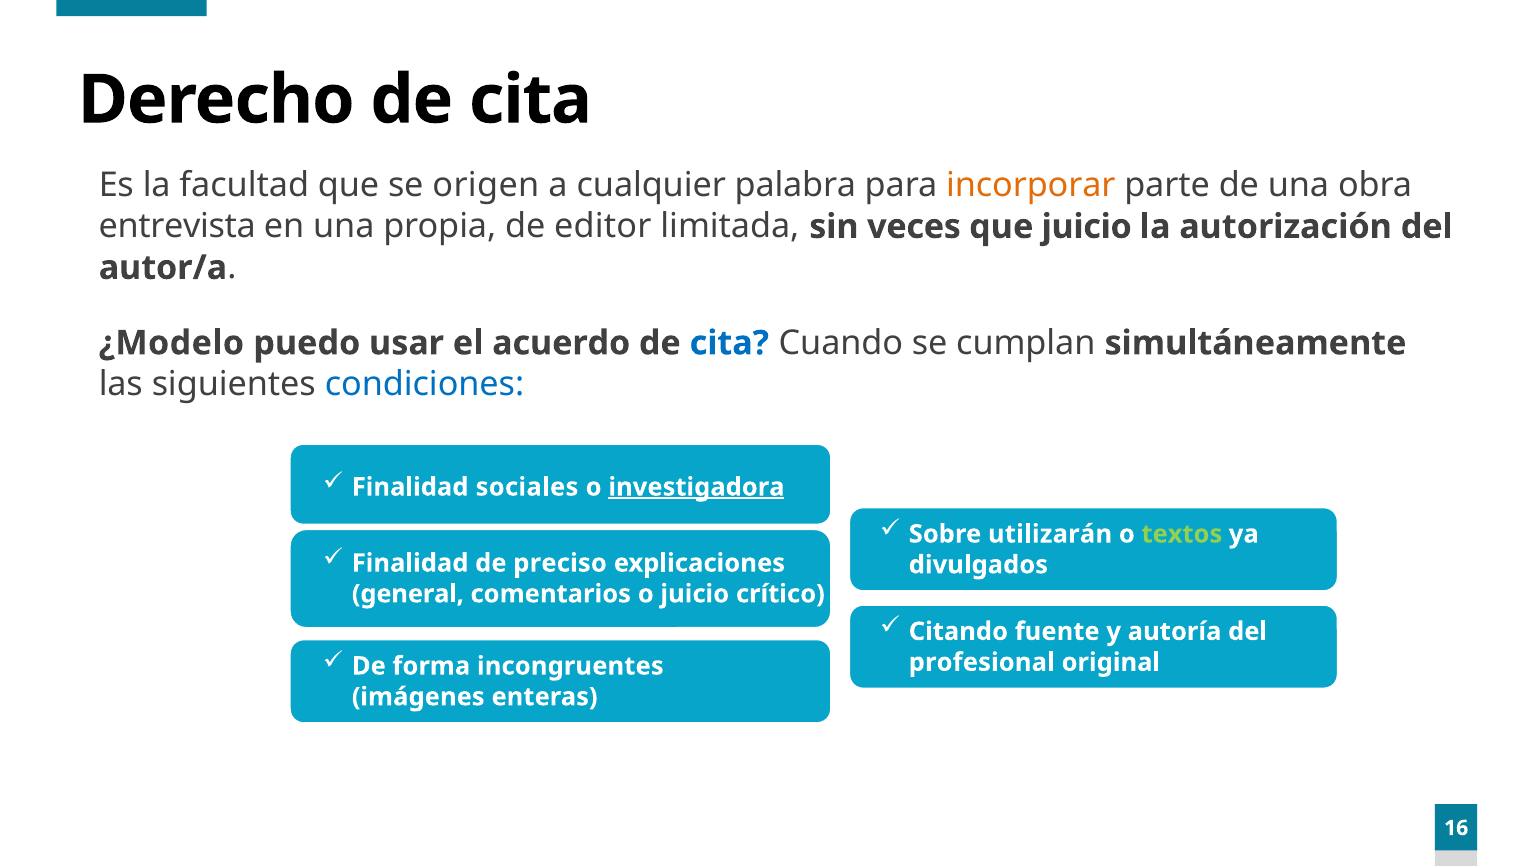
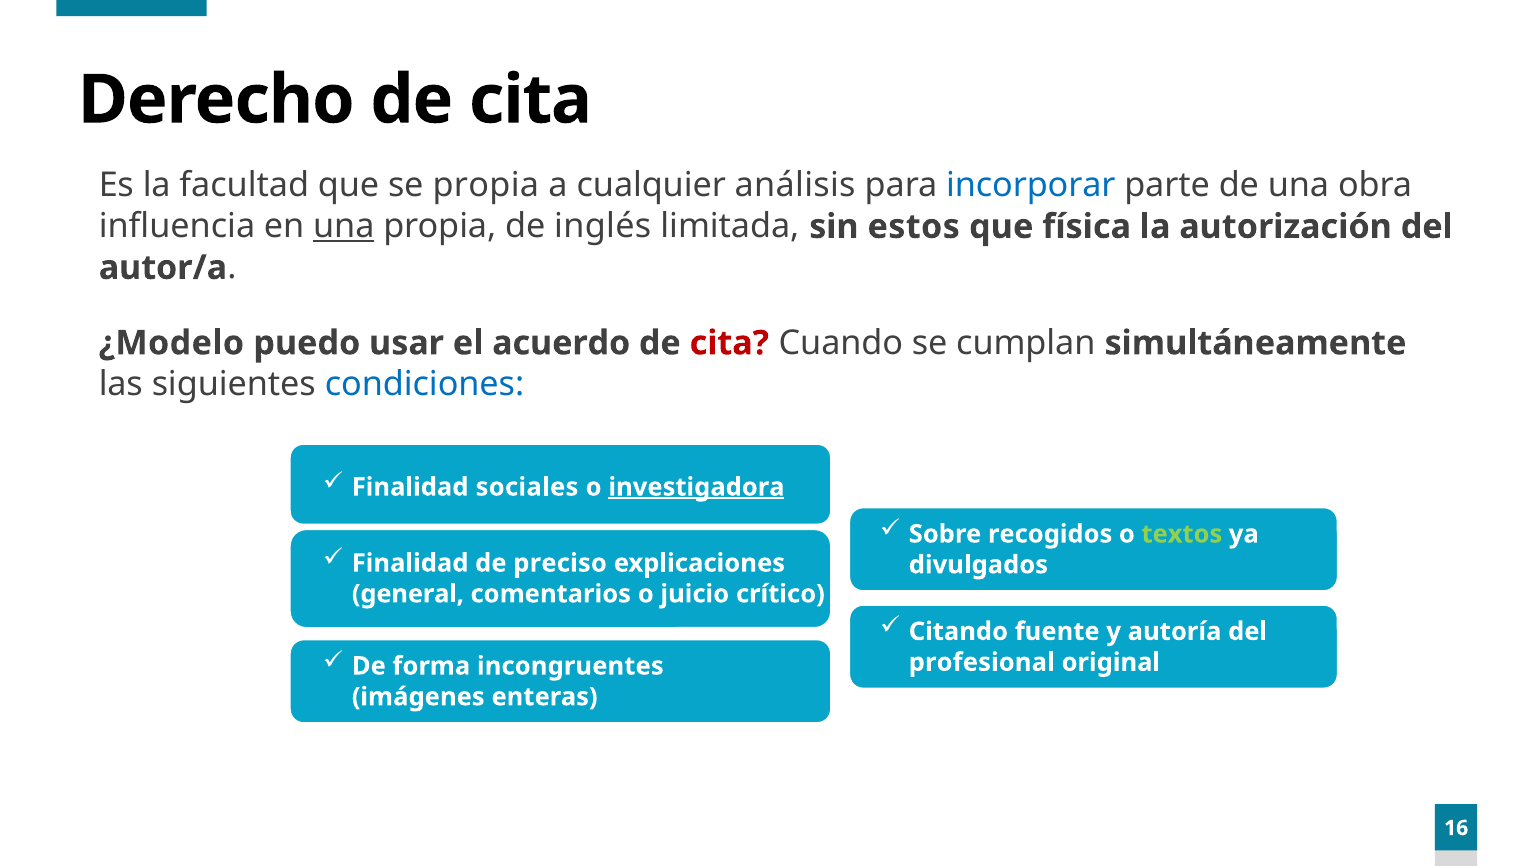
se origen: origen -> propia (486, 186)
palabra: palabra -> análisis (795, 186)
incorporar colour: orange -> blue (1031, 186)
entrevista: entrevista -> influencia (177, 227)
una underline: none -> present (344, 227)
editor: editor -> inglés (603, 227)
veces: veces -> estos (914, 227)
que juicio: juicio -> física (1087, 227)
cita colour: blue -> red (729, 343)
utilizarán: utilizarán -> recogidos (1050, 534)
